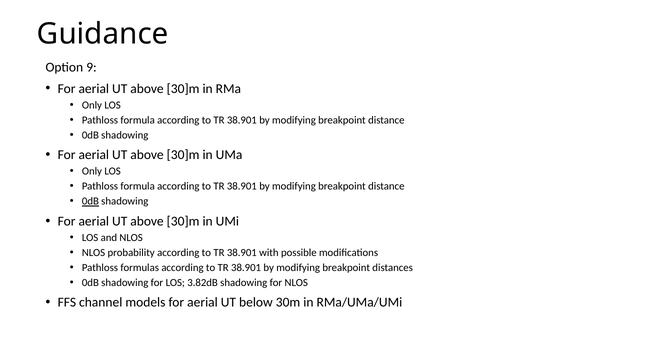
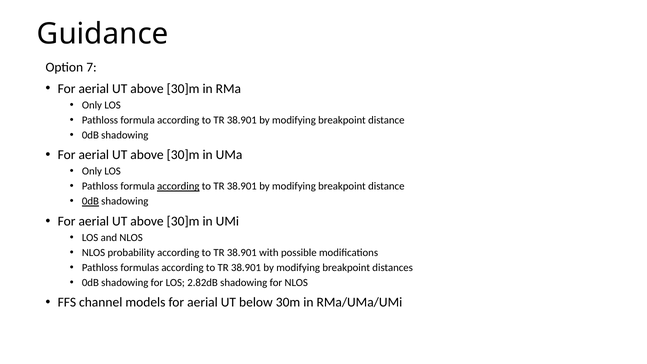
9: 9 -> 7 (91, 67)
according underline: none -> present (178, 186)
3.82dB: 3.82dB -> 2.82dB (203, 283)
